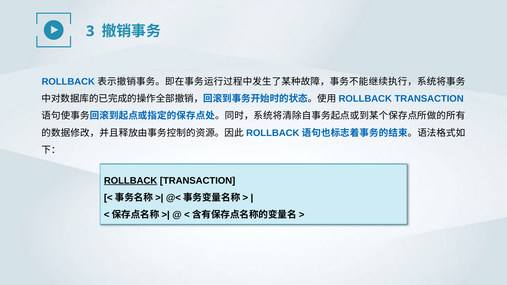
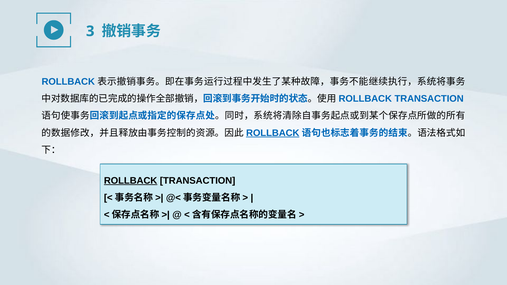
ROLLBACK underline: none -> present (273, 133)
